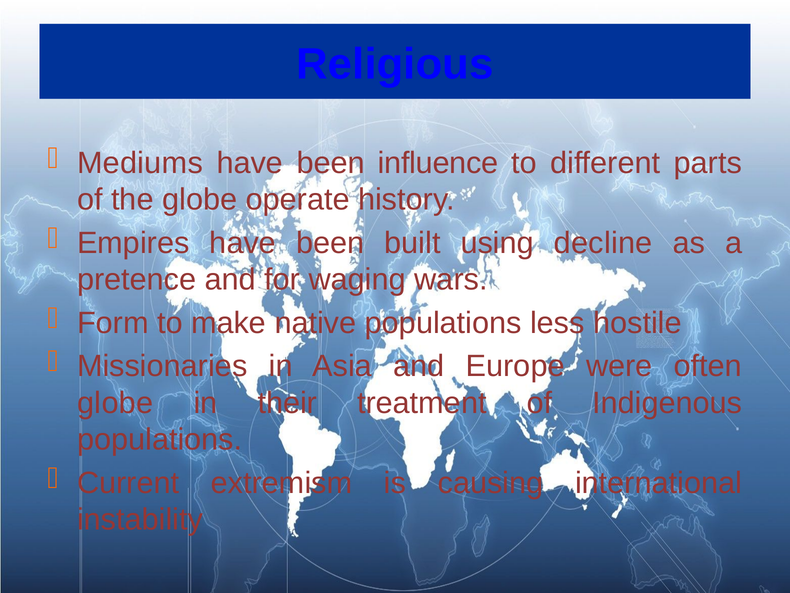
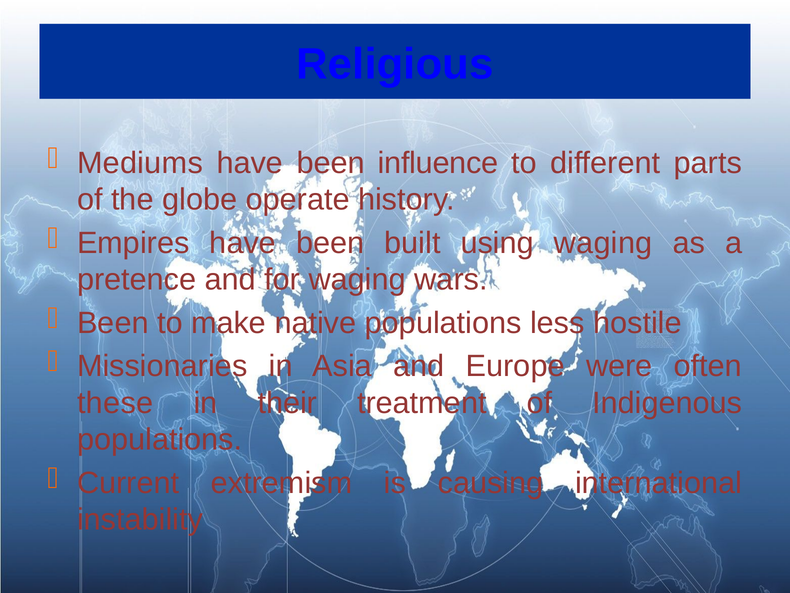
using decline: decline -> waging (603, 243)
Form: Form -> Been (113, 323)
globe: globe -> these (115, 403)
